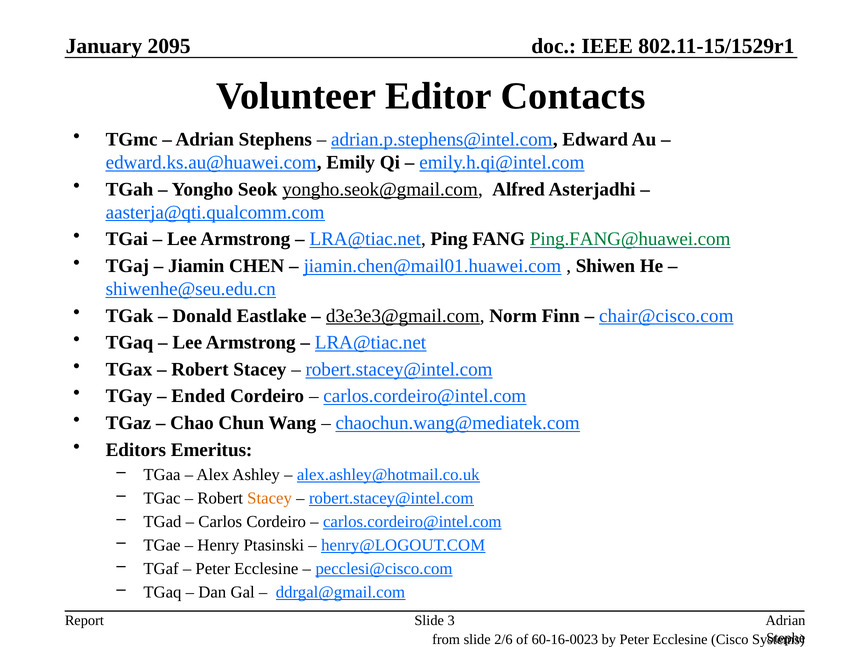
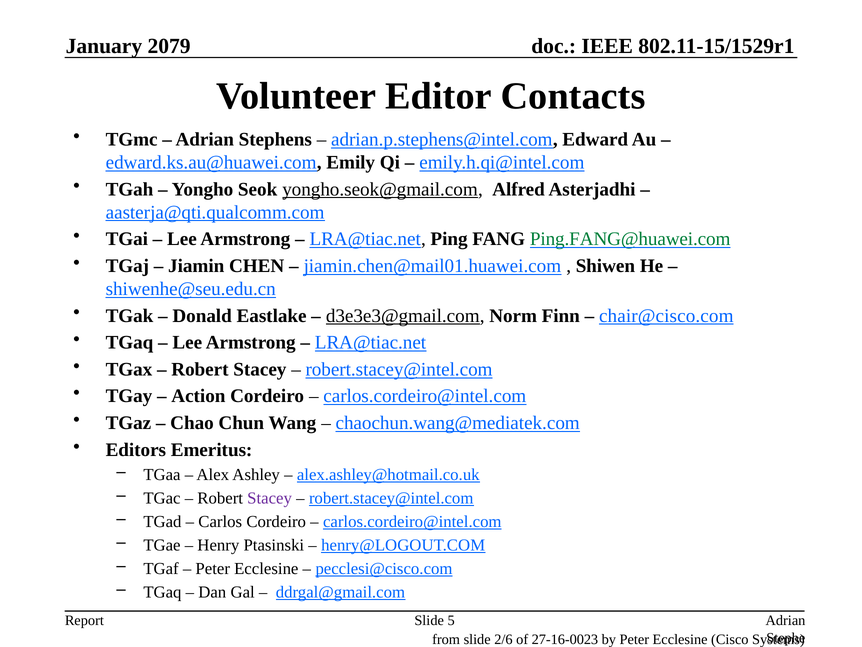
2095: 2095 -> 2079 (169, 46)
Ended: Ended -> Action (198, 396)
Stacey colour: orange -> purple (270, 498)
3: 3 -> 5 (451, 620)
60-16-0023: 60-16-0023 -> 27-16-0023 (565, 639)
